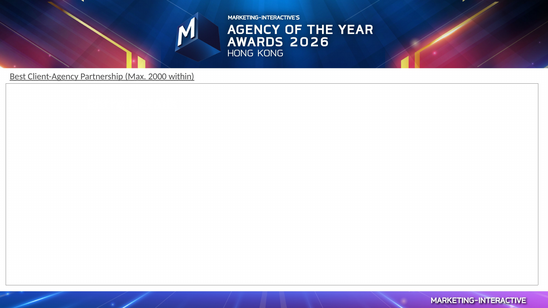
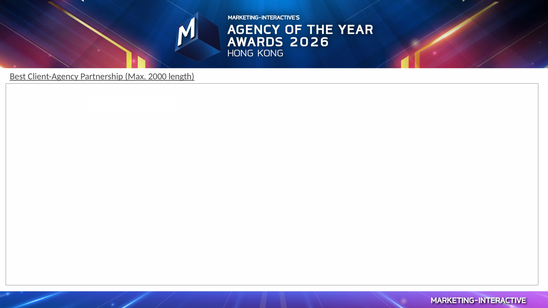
within: within -> length (181, 76)
